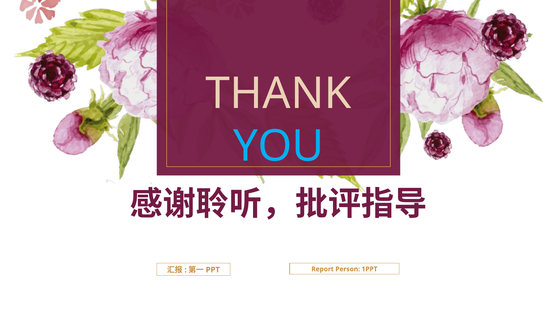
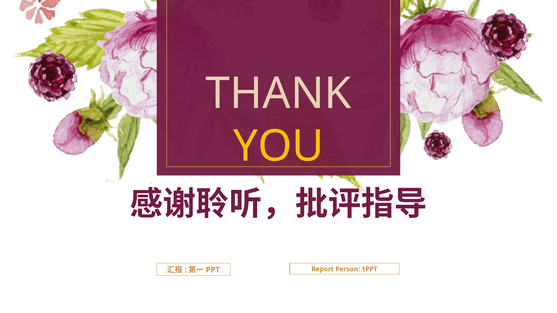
YOU colour: light blue -> yellow (279, 147)
